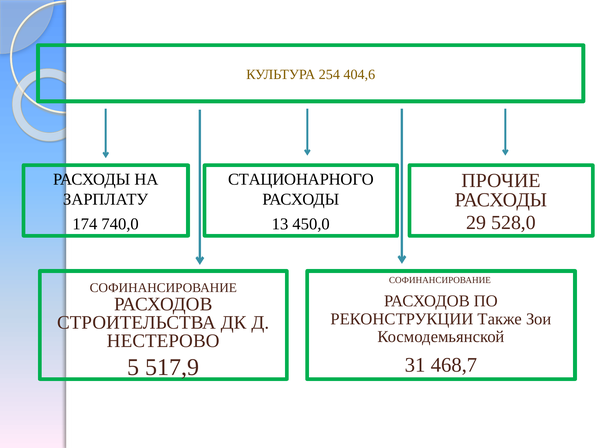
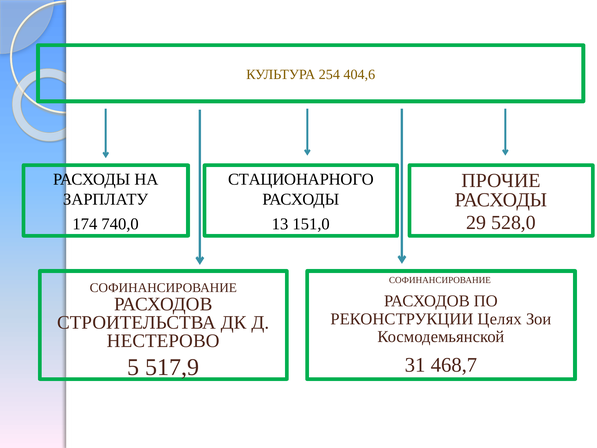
450,0: 450,0 -> 151,0 (311, 224)
Также: Также -> Целях (500, 319)
